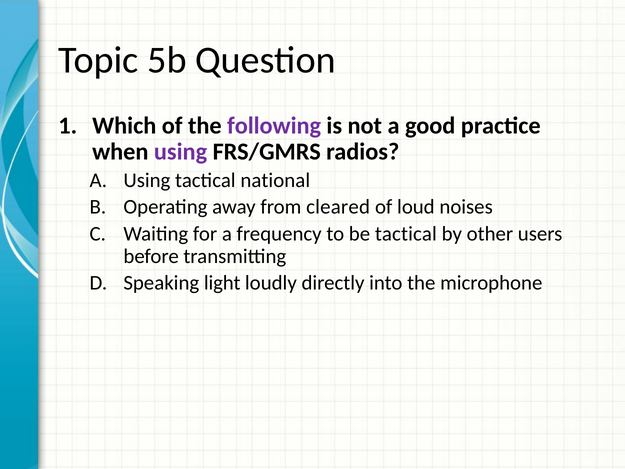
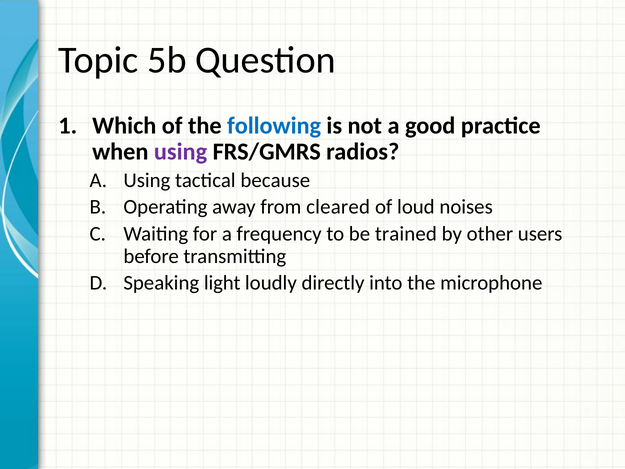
following colour: purple -> blue (274, 125)
national: national -> because (275, 180)
be tactical: tactical -> trained (406, 234)
